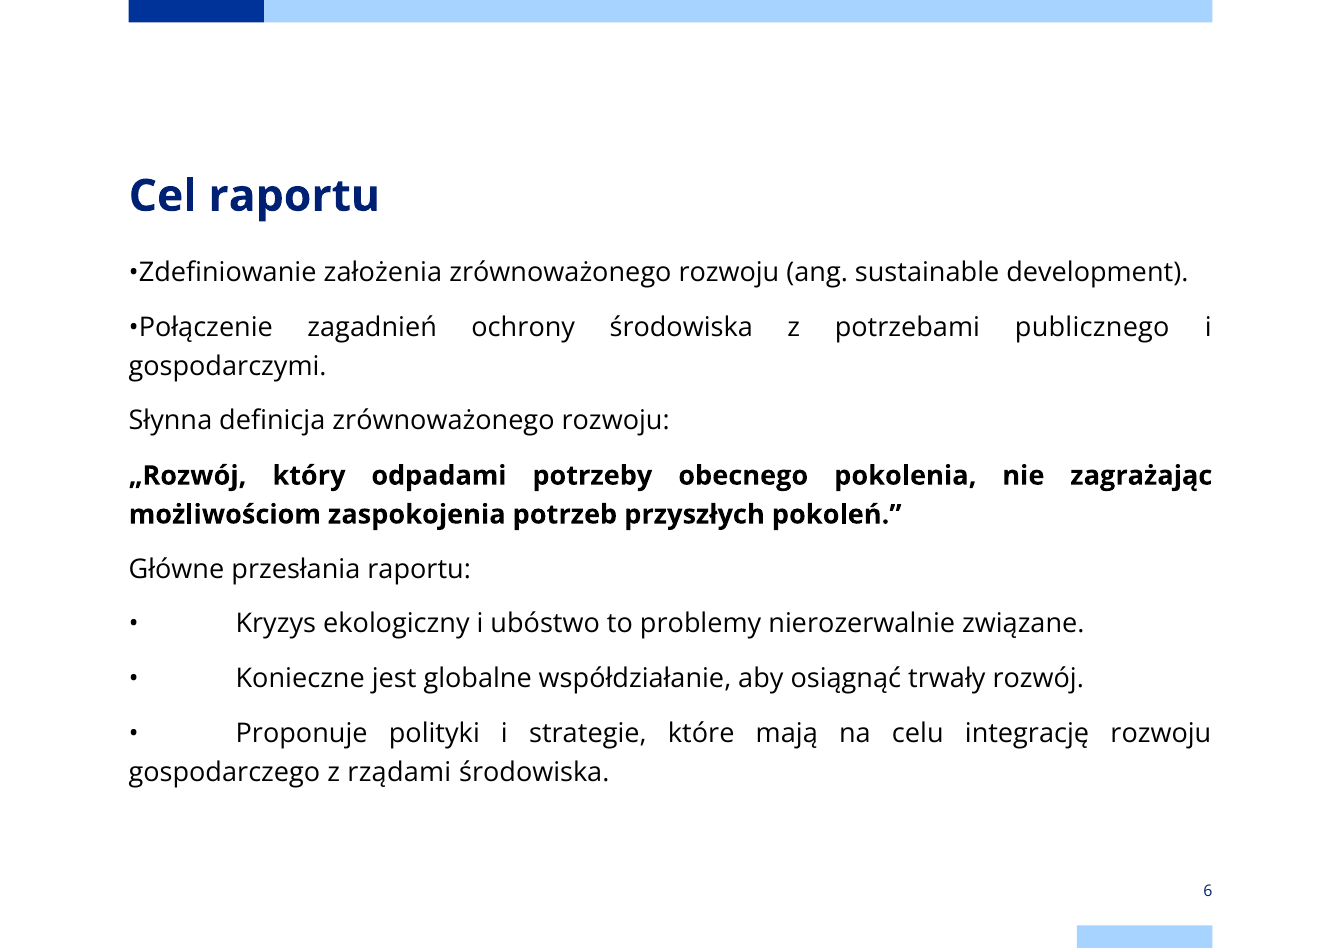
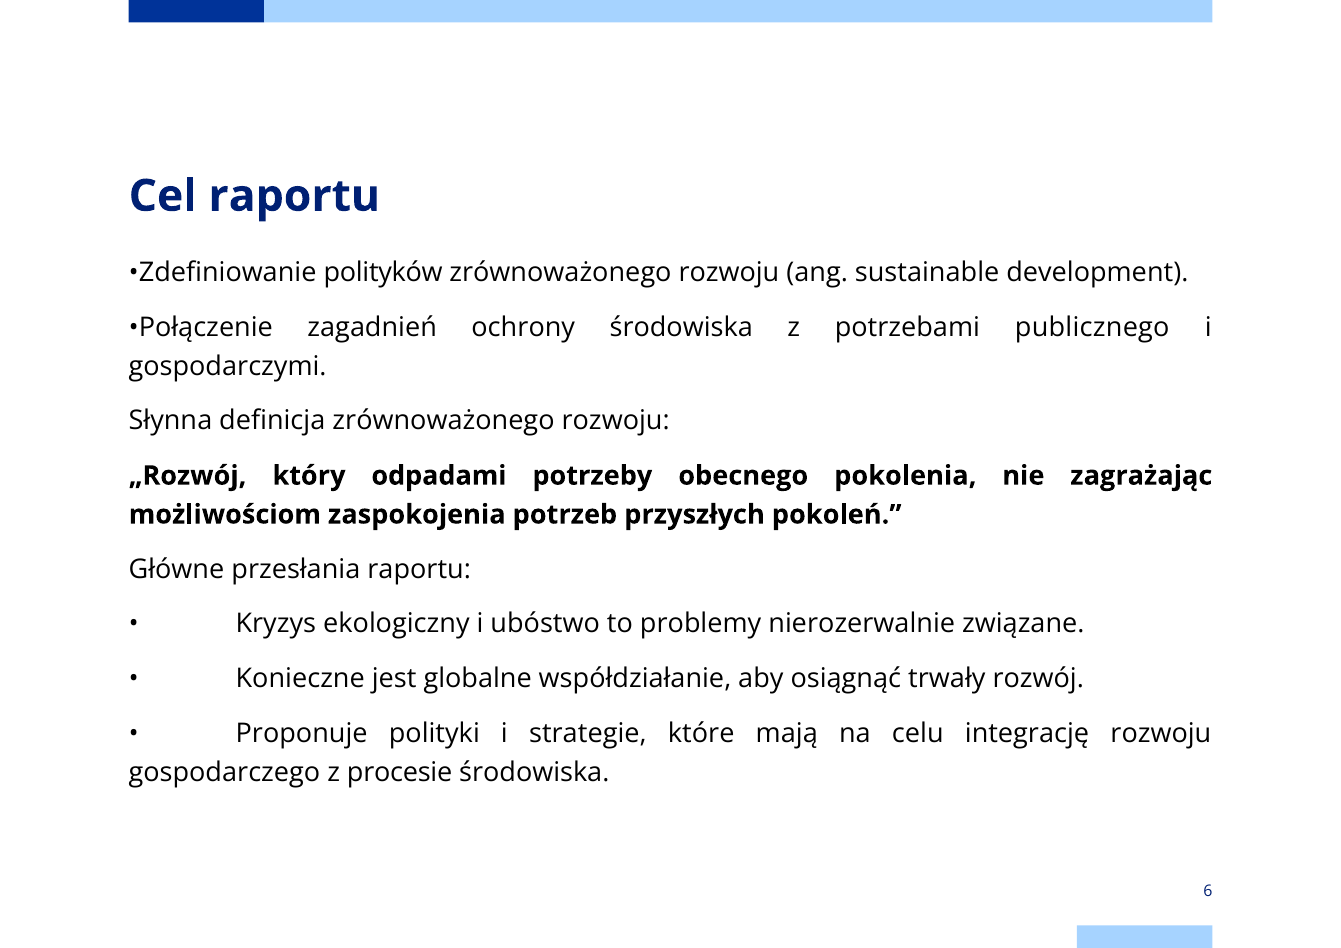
założenia: założenia -> polityków (383, 273)
rządami: rządami -> procesie (400, 772)
